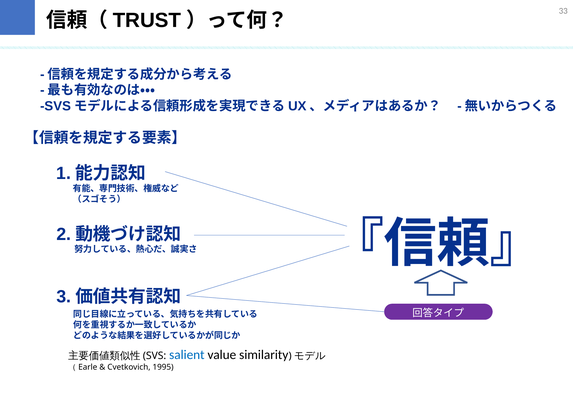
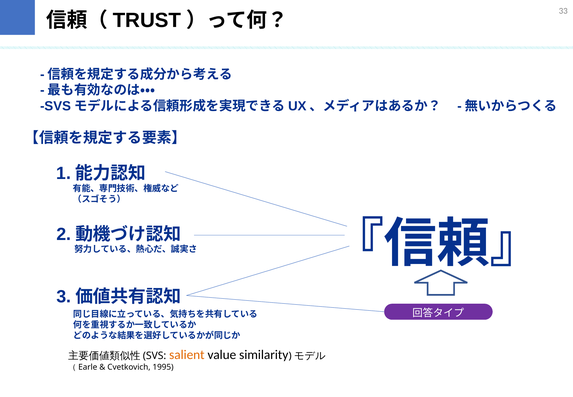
salient colour: blue -> orange (187, 354)
